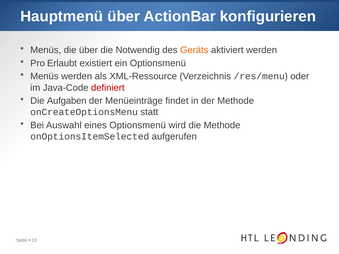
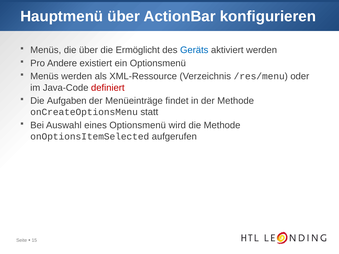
Notwendig: Notwendig -> Ermöglicht (138, 50)
Geräts colour: orange -> blue (194, 50)
Erlaubt: Erlaubt -> Andere (62, 63)
